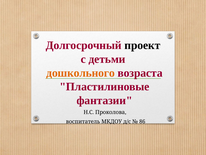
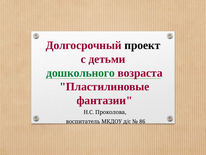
дошкольного colour: orange -> green (81, 73)
